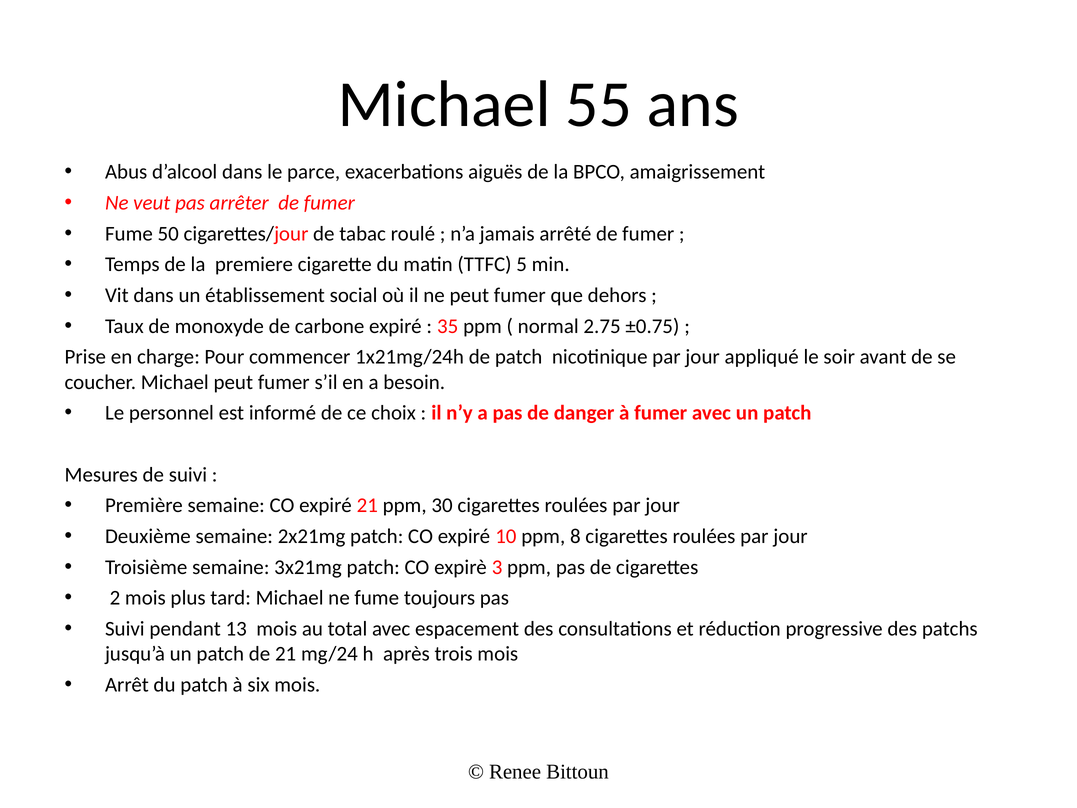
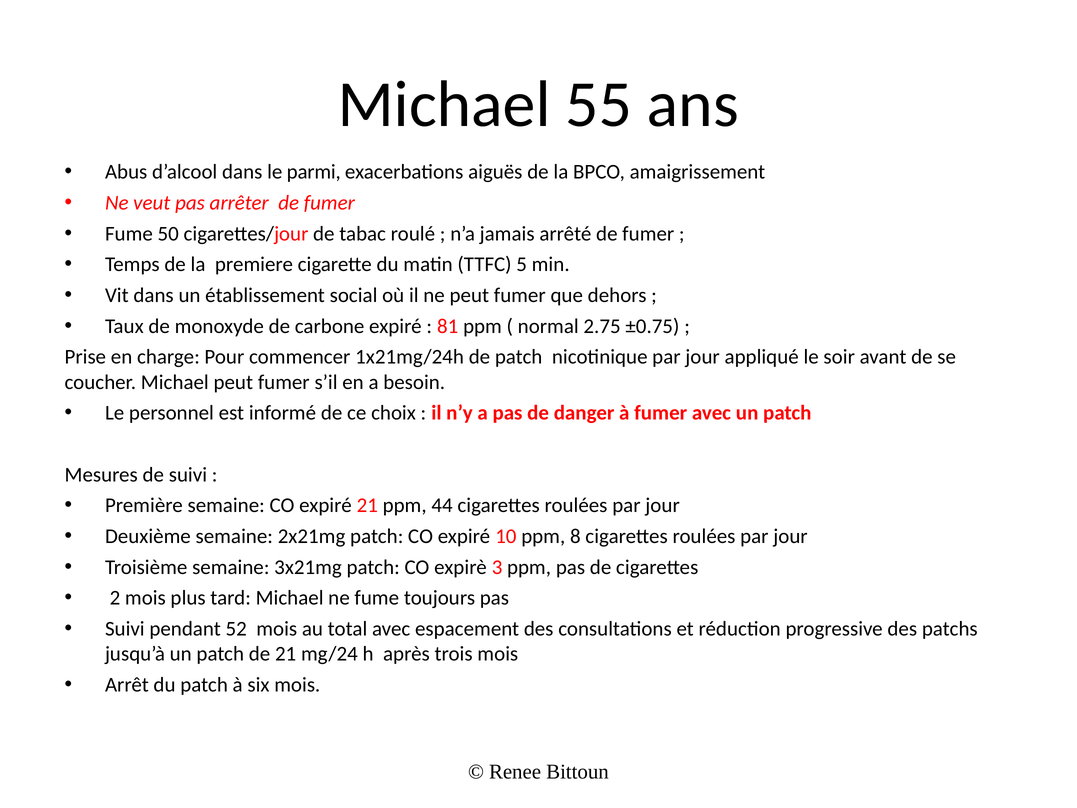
parce: parce -> parmi (314, 172)
35: 35 -> 81 (448, 326)
30: 30 -> 44 (442, 505)
13: 13 -> 52 (236, 629)
